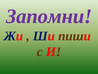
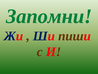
Запомни colour: purple -> green (49, 16)
